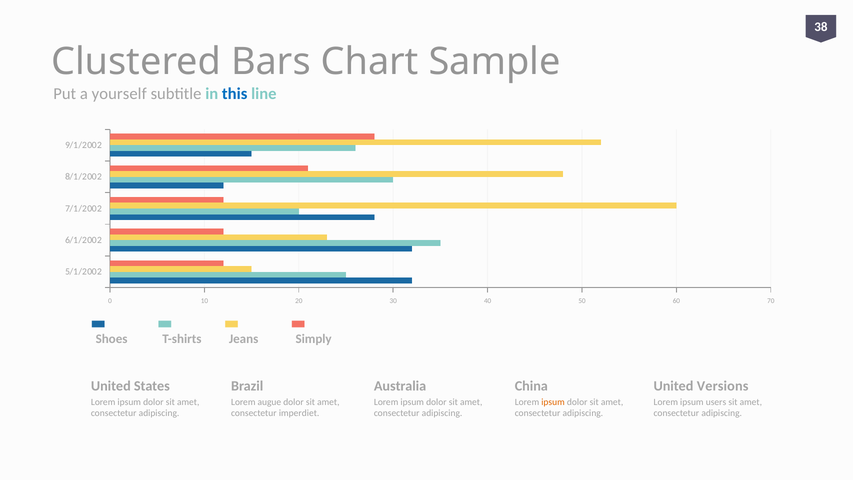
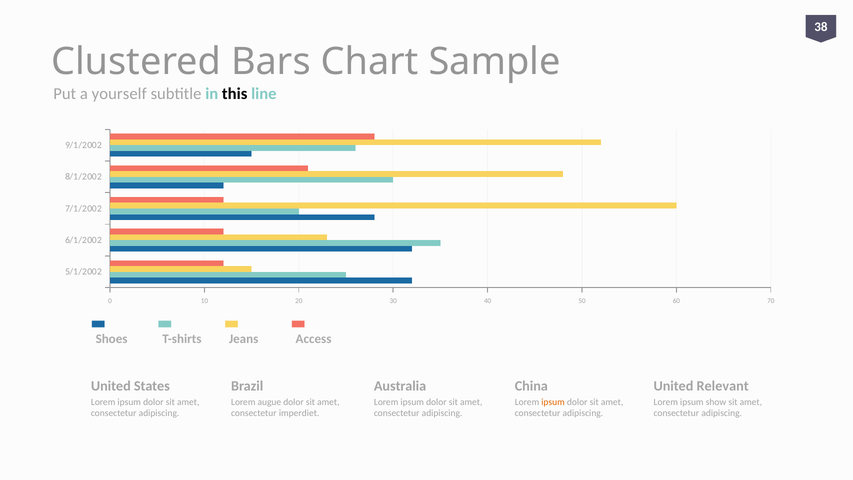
this colour: blue -> black (235, 94)
Simply: Simply -> Access (314, 339)
Versions: Versions -> Relevant (723, 386)
users: users -> show (716, 402)
